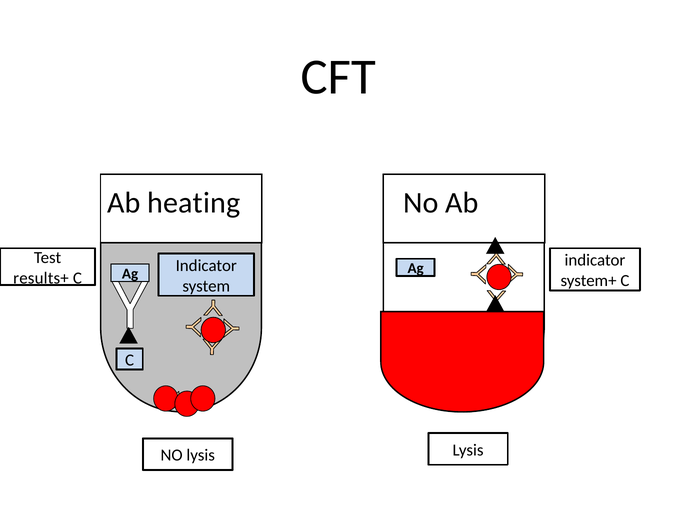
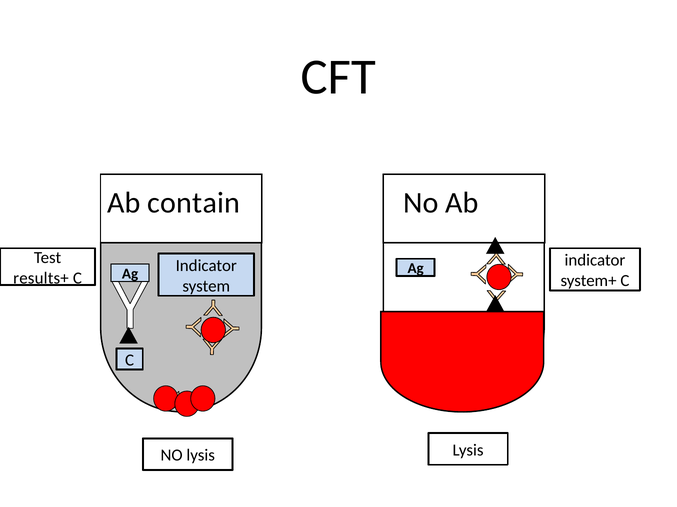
heating: heating -> contain (194, 203)
